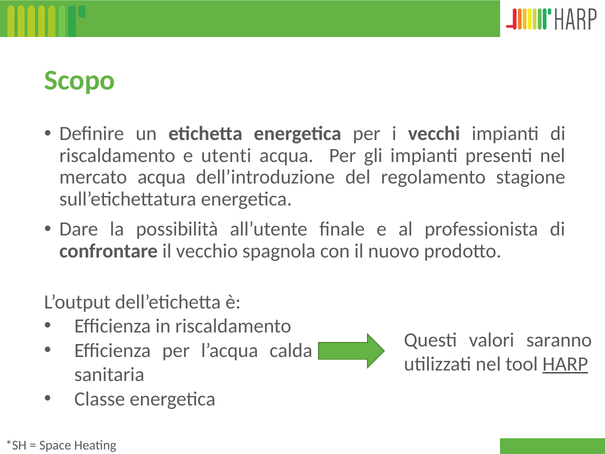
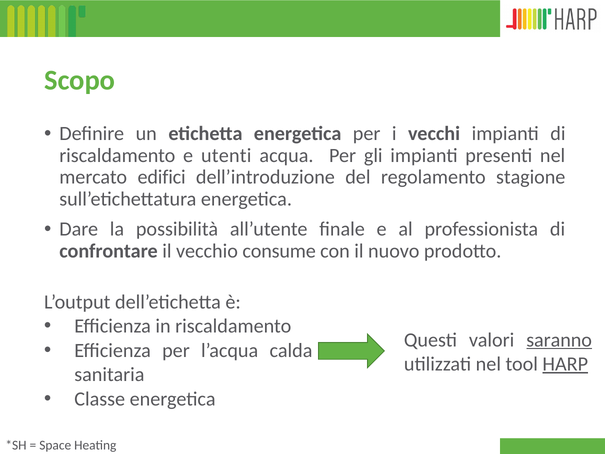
mercato acqua: acqua -> edifici (162, 177)
spagnola: spagnola -> consume (279, 251)
saranno underline: none -> present (559, 340)
